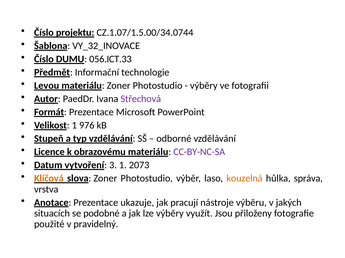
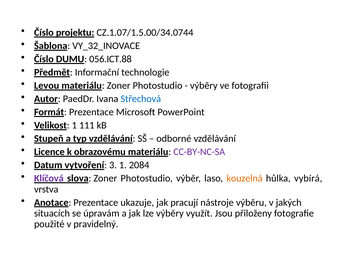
056.ICT.33: 056.ICT.33 -> 056.ICT.88 (110, 59)
Střechová colour: purple -> blue (141, 99)
976: 976 -> 111 (87, 126)
2073: 2073 -> 2084 (139, 166)
Klíčová colour: orange -> purple (49, 179)
správa: správa -> vybírá (308, 179)
podobné: podobné -> úpravám (101, 214)
